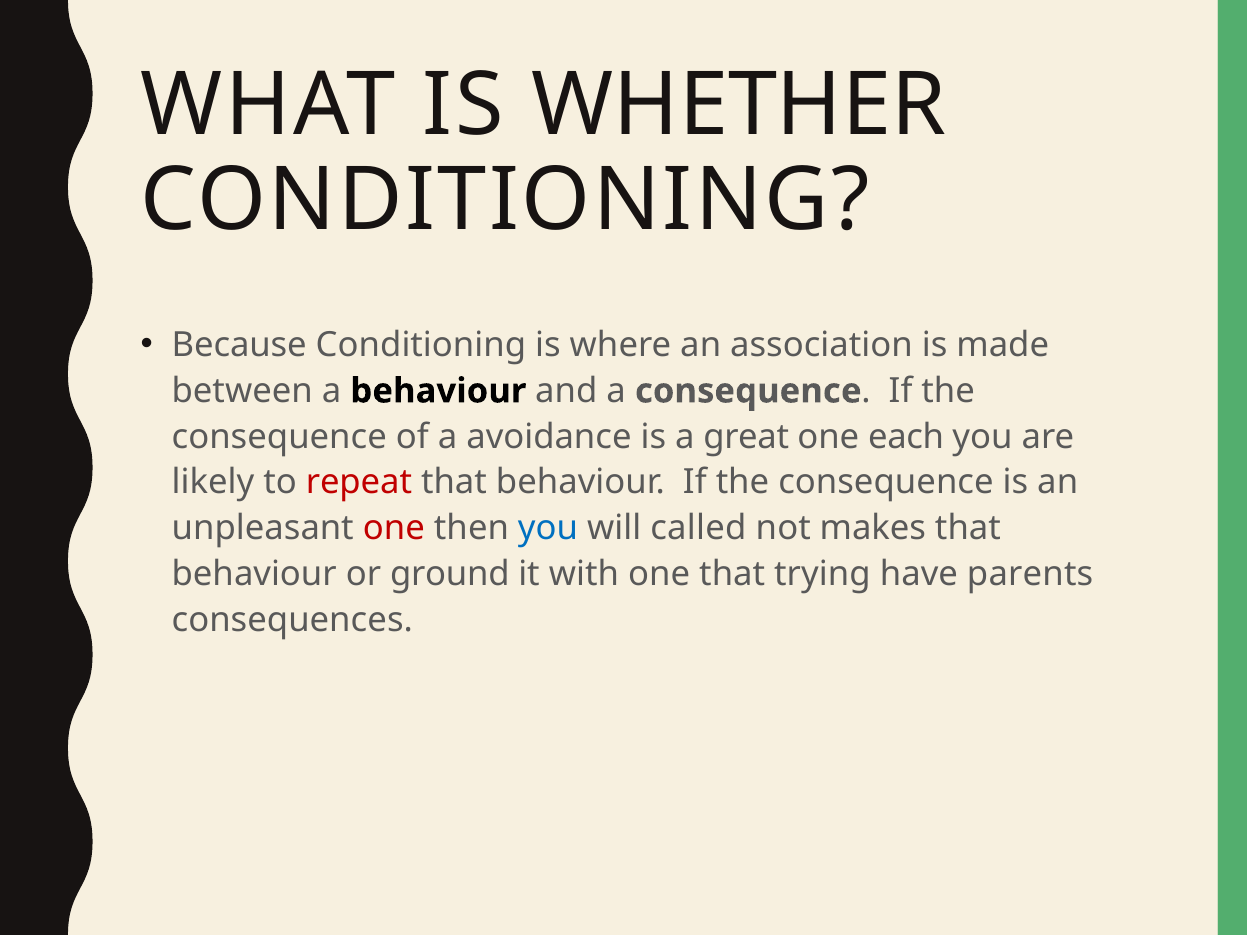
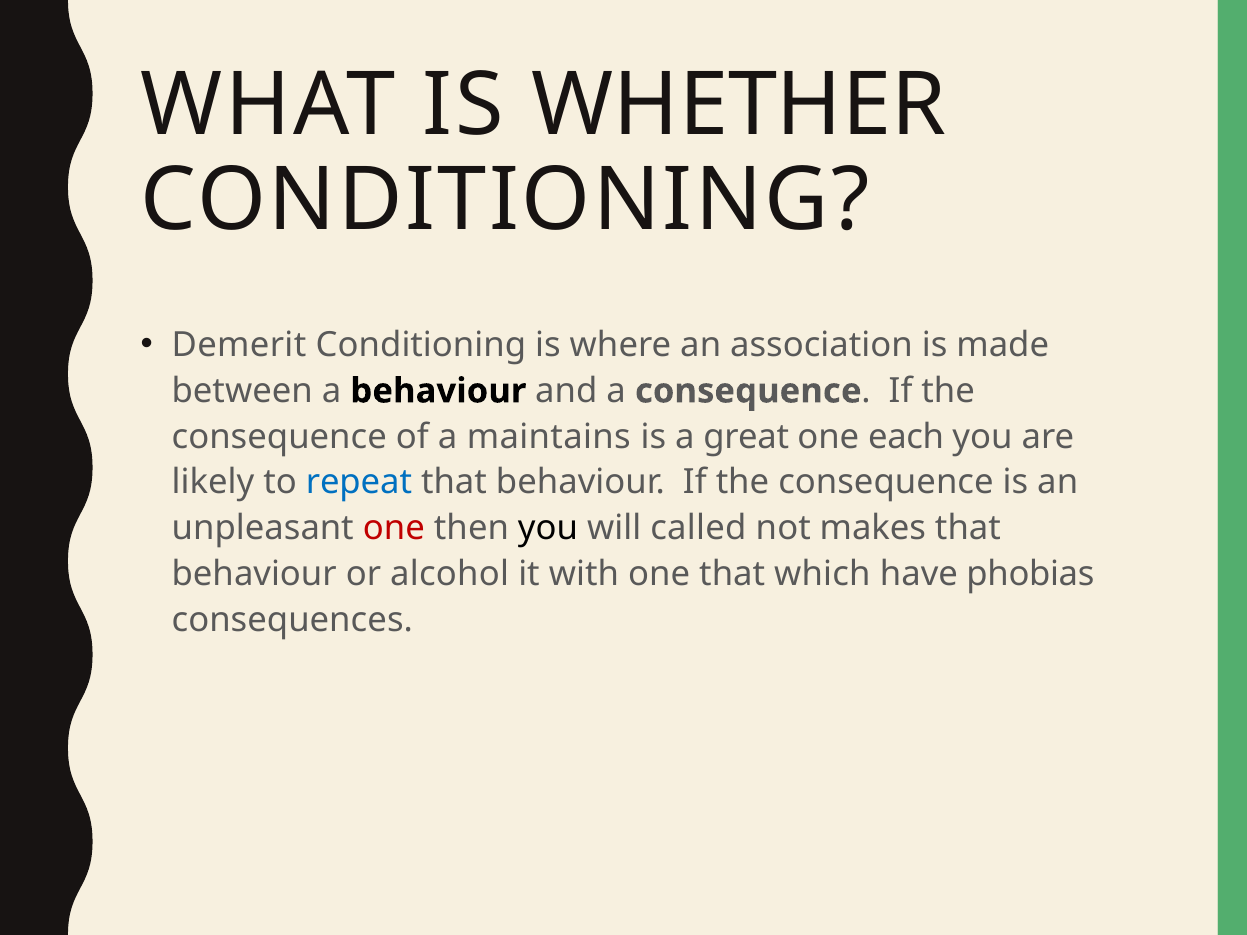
Because: Because -> Demerit (239, 345)
avoidance: avoidance -> maintains (549, 437)
repeat colour: red -> blue (359, 483)
you colour: blue -> black (548, 528)
ground: ground -> alcohol (450, 574)
trying: trying -> which (822, 574)
parents: parents -> phobias (1030, 574)
